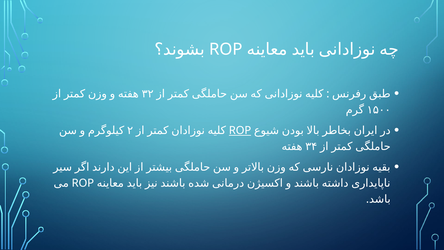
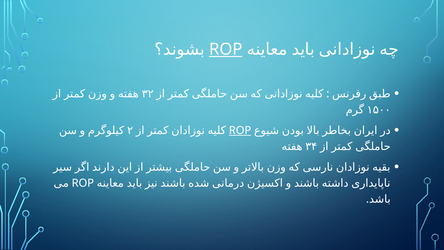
ROP underline: none -> present (226, 49)
